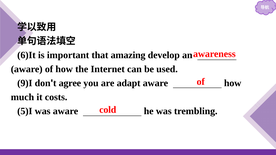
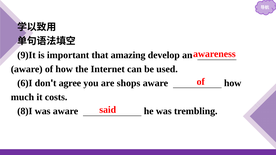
6)It: 6)It -> 9)It (26, 55)
9)I: 9)I -> 6)I (25, 83)
adapt: adapt -> shops (129, 83)
cold: cold -> said (108, 110)
5)I: 5)I -> 8)I (25, 111)
